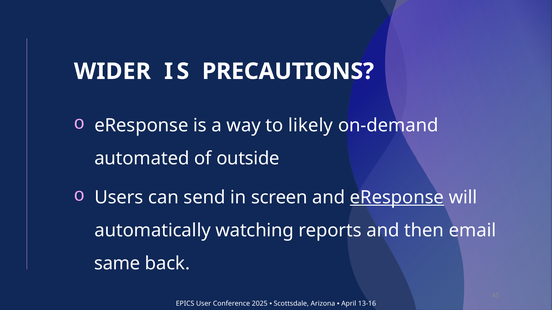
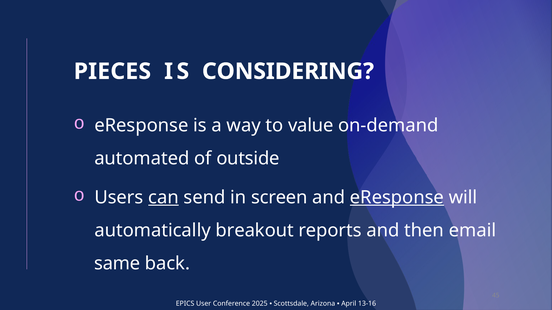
WIDER: WIDER -> PIECES (112, 71)
PRECAUTIONS: PRECAUTIONS -> CONSIDERING (288, 71)
likely: likely -> value (311, 126)
can underline: none -> present (163, 198)
watching: watching -> breakout (255, 231)
